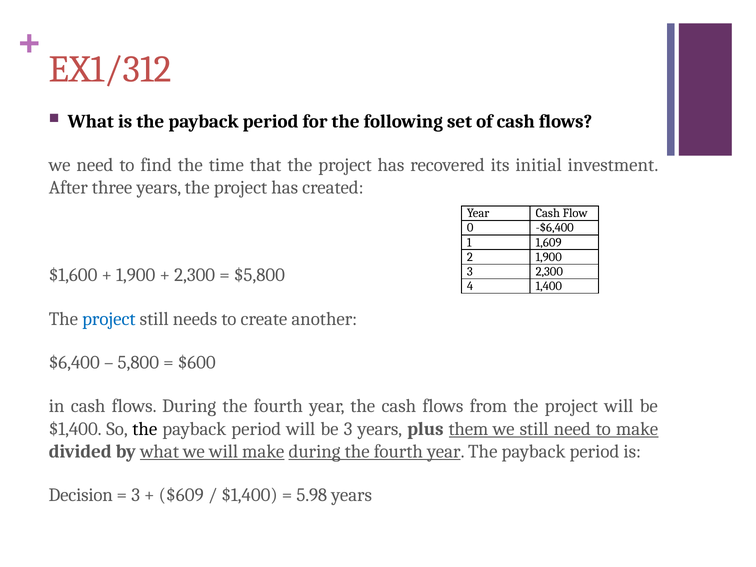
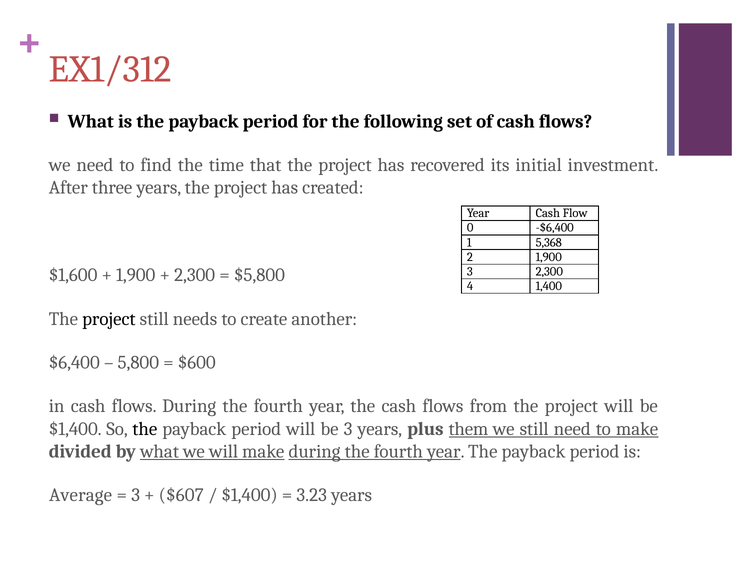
1,609: 1,609 -> 5,368 (549, 242)
project colour: blue -> black (109, 319)
Decision: Decision -> Average (81, 495)
$609: $609 -> $607 (181, 495)
5.98: 5.98 -> 3.23 (312, 495)
